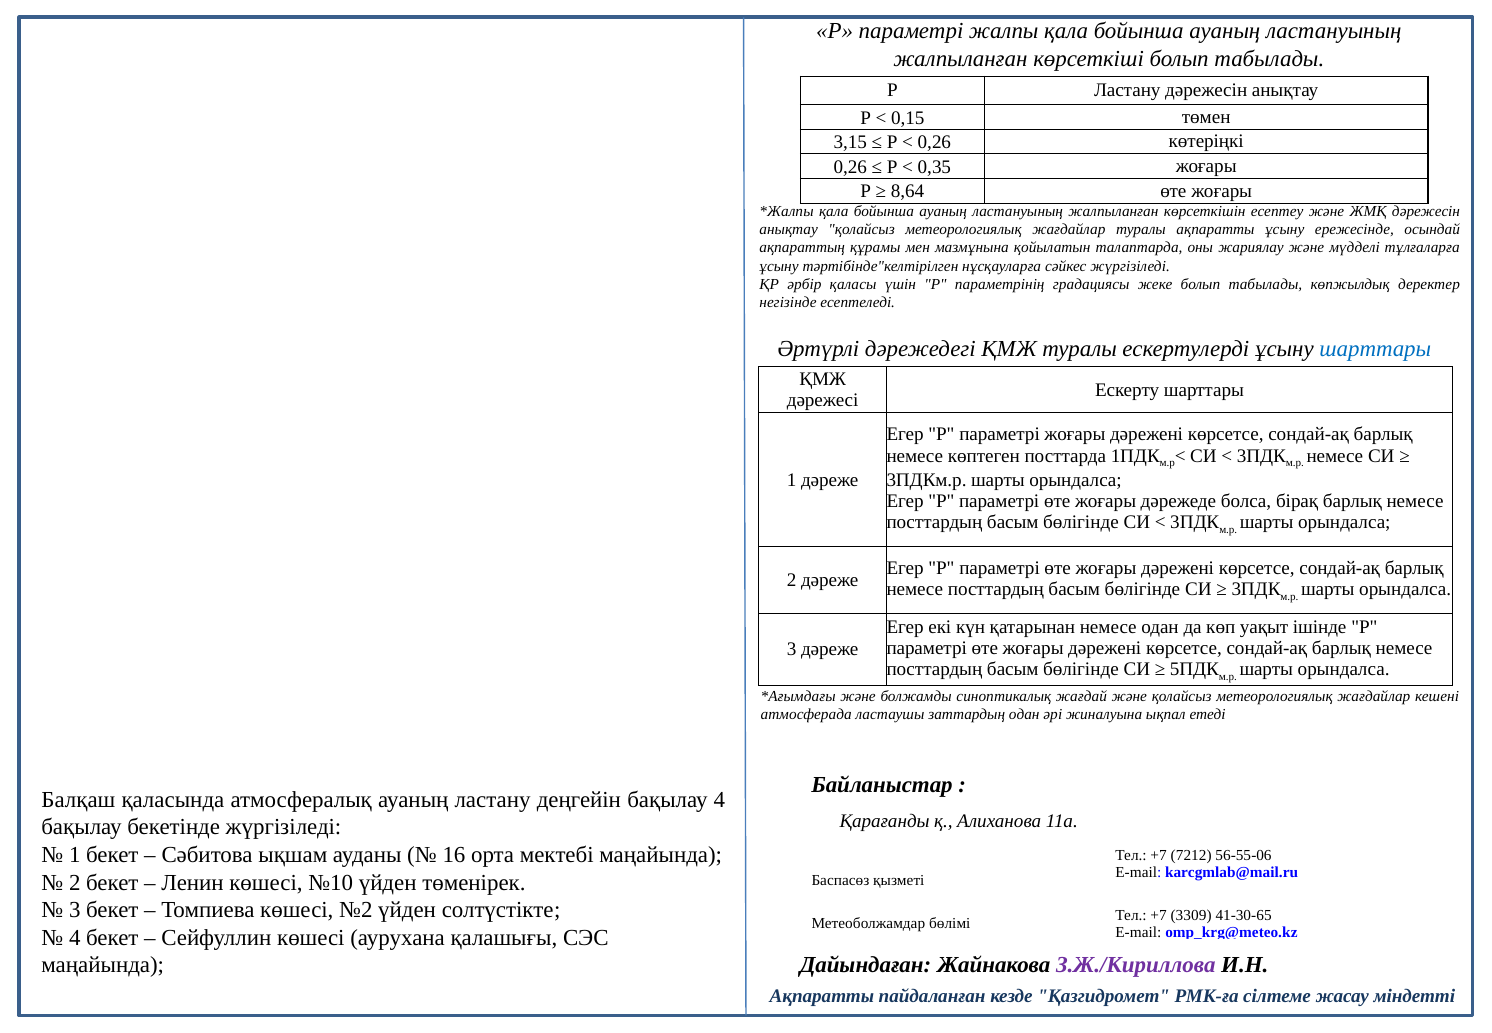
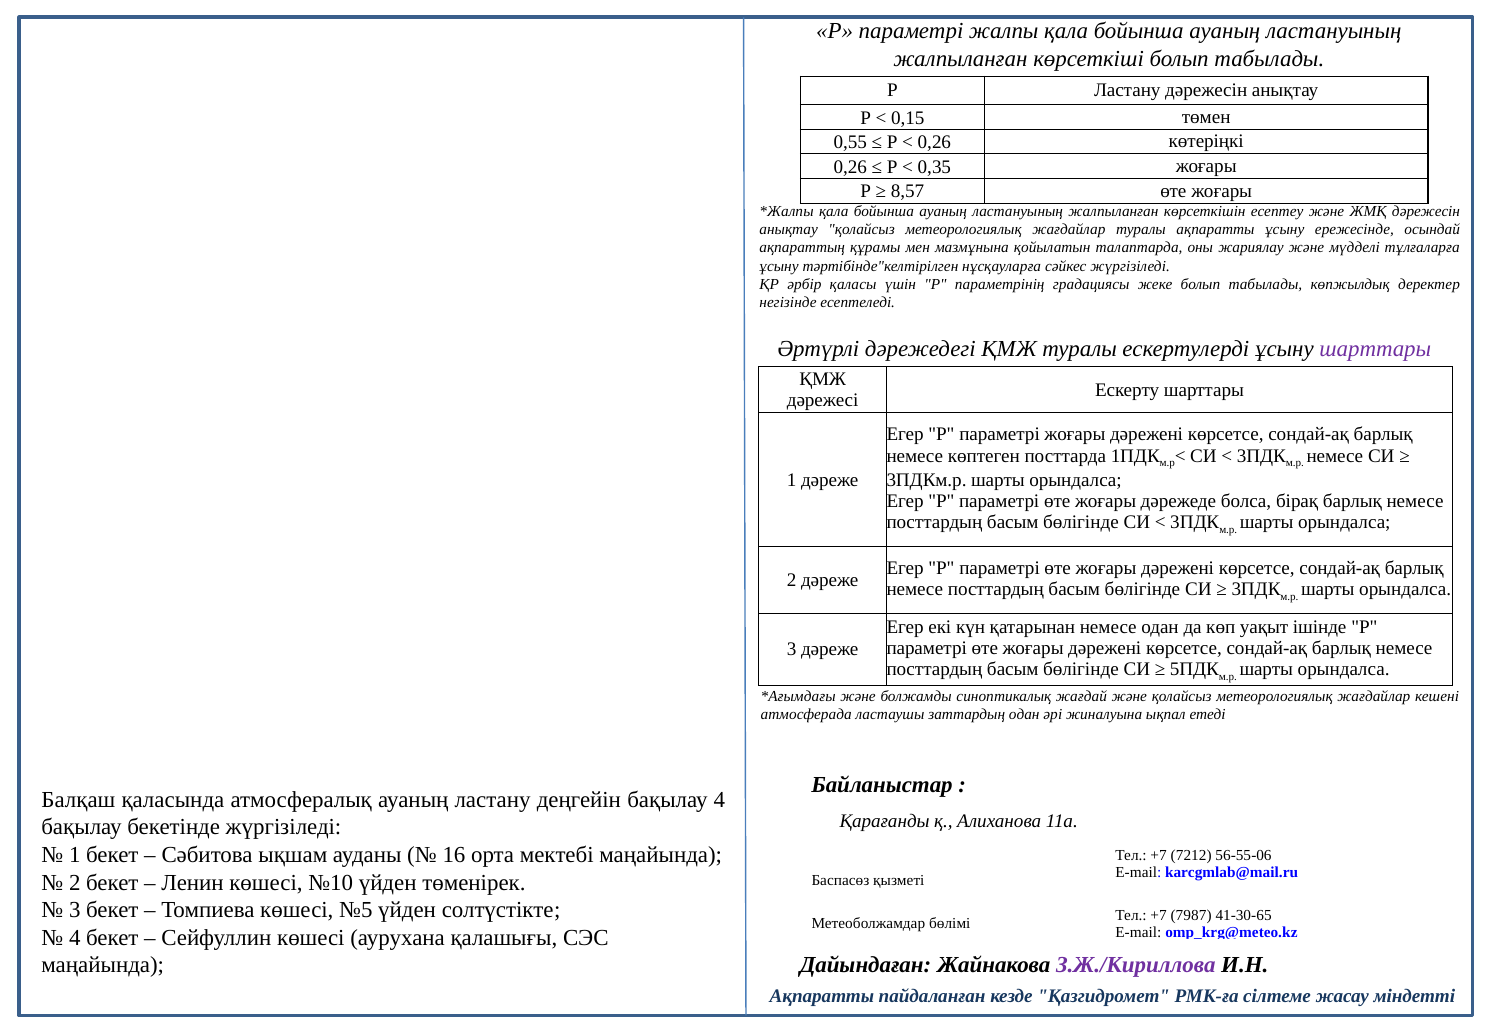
3,15: 3,15 -> 0,55 (850, 142)
8,64: 8,64 -> 8,57 (908, 192)
шарттары colour: blue -> purple (1375, 349)
№2: №2 -> №5 (356, 910)
3309: 3309 -> 7987 (1191, 915)
